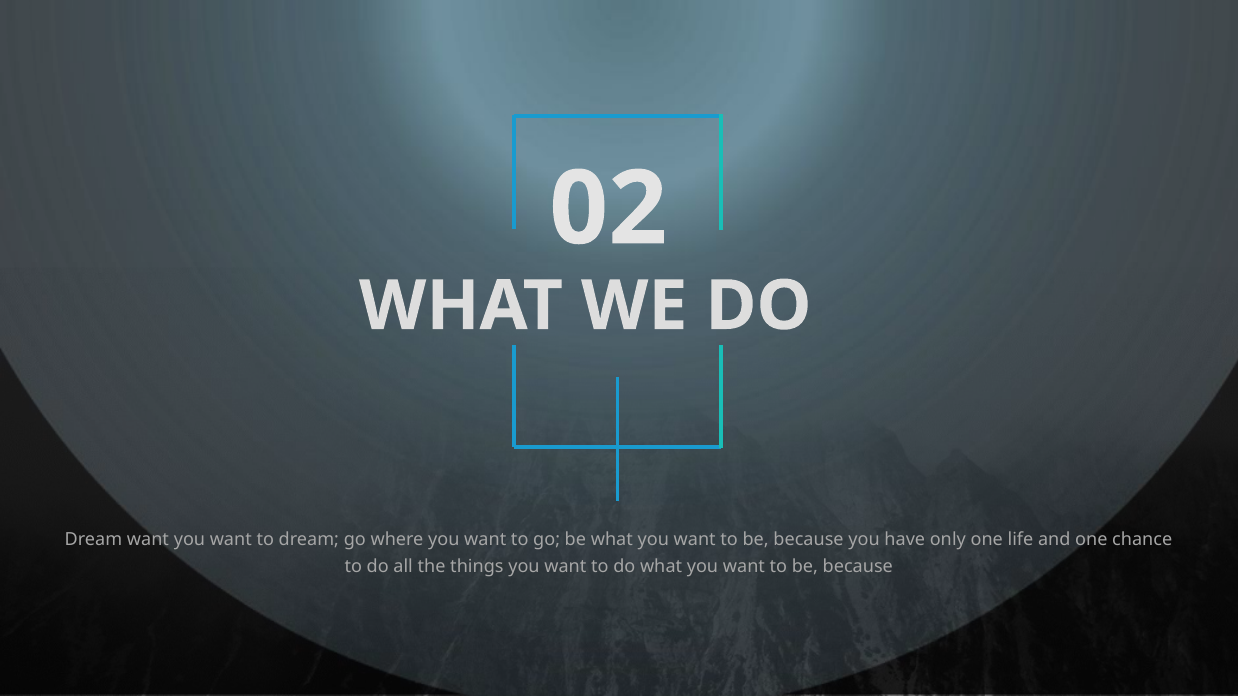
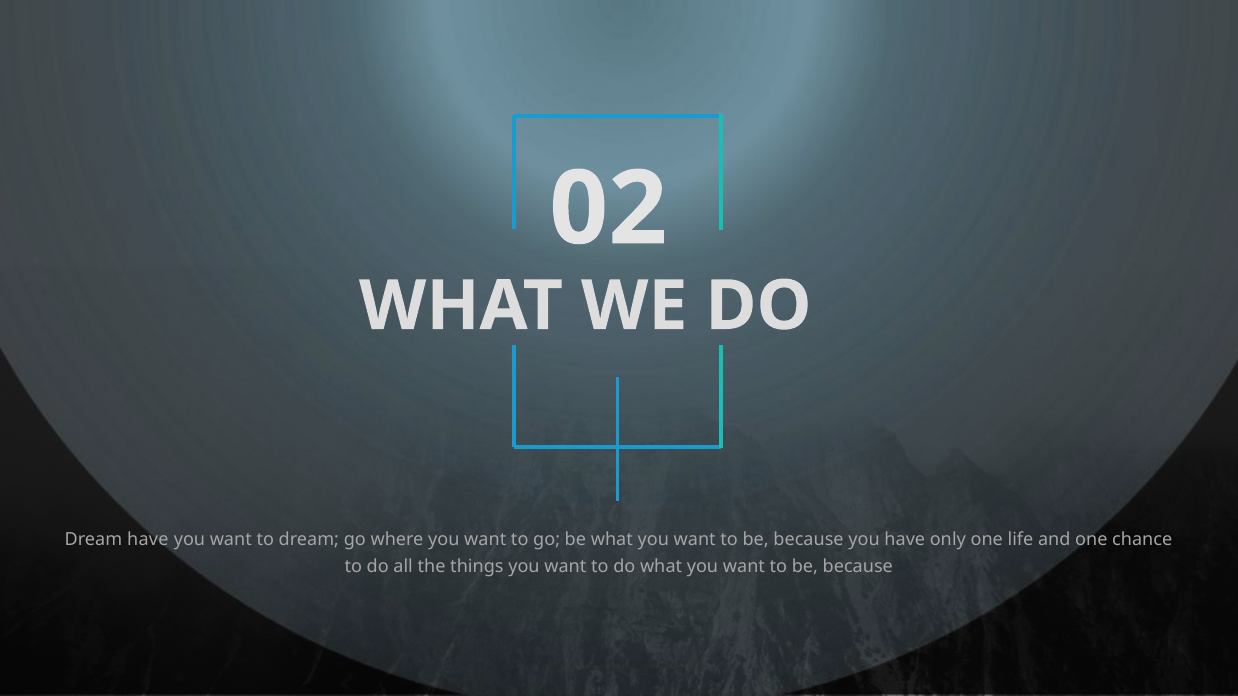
Dream want: want -> have (148, 540)
